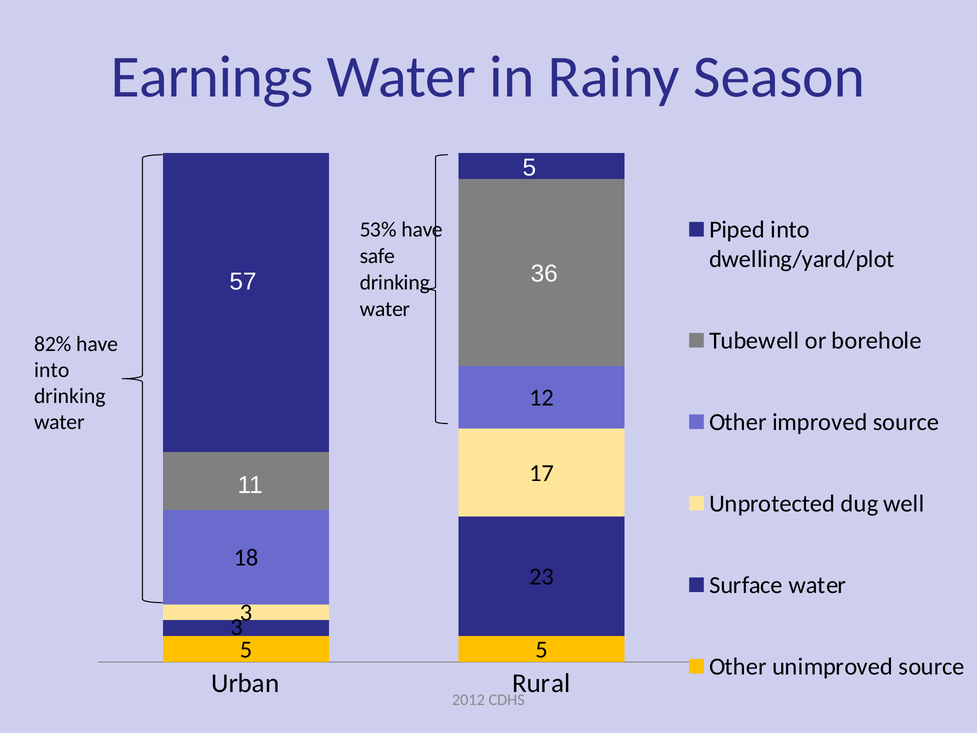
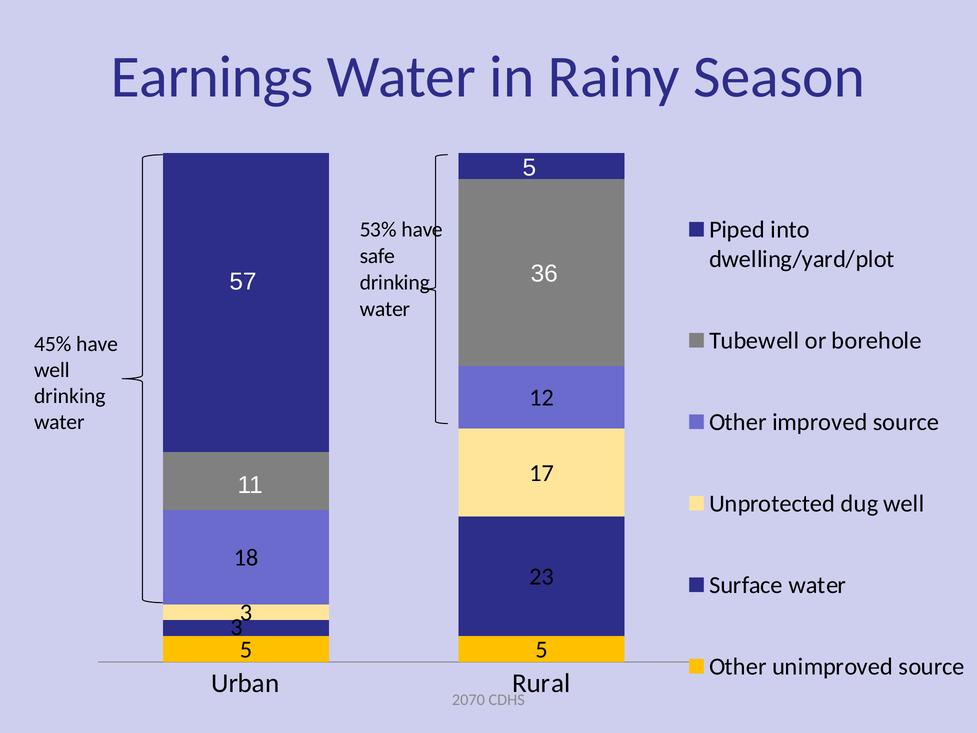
82%: 82% -> 45% (53, 344)
into: into -> well (52, 370)
2012: 2012 -> 2070 (468, 700)
